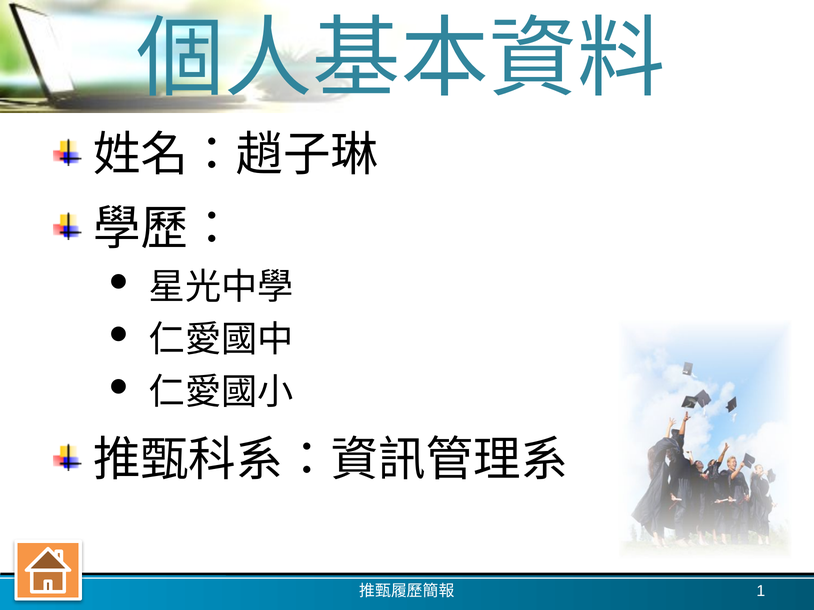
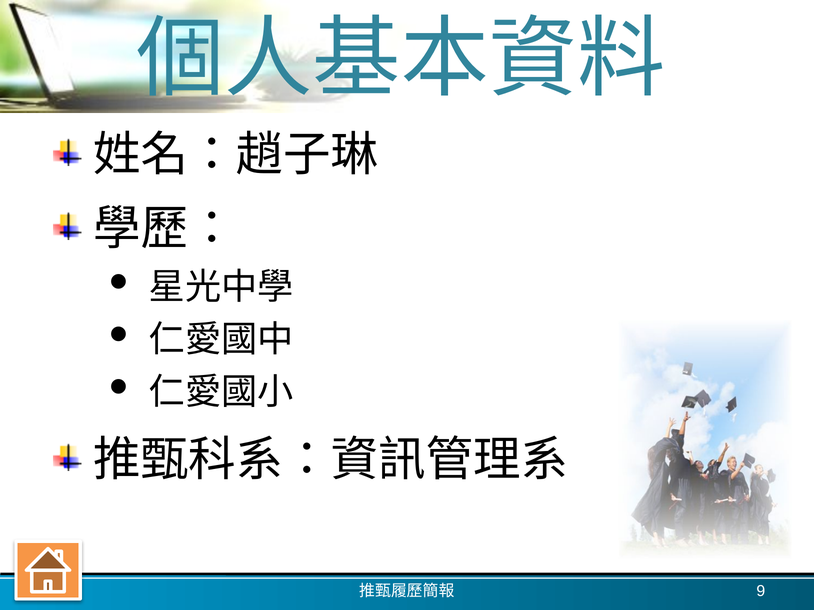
1: 1 -> 9 (761, 592)
